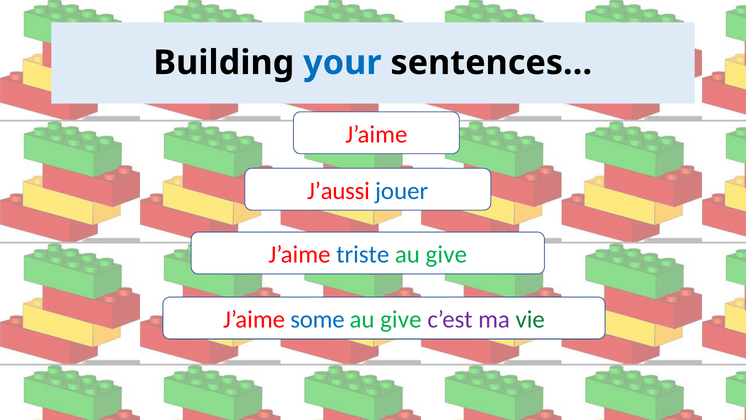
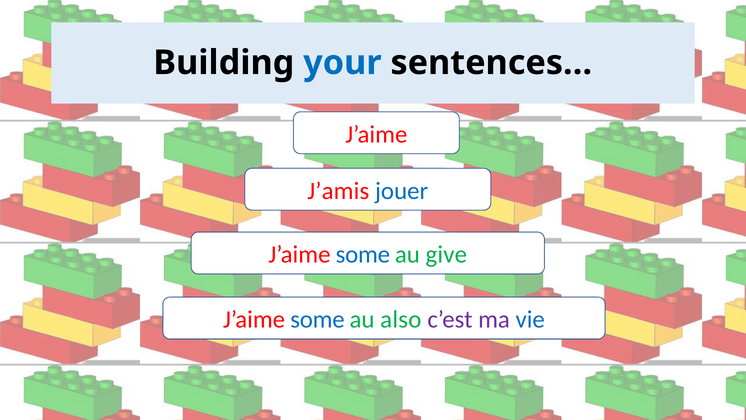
J’aussi: J’aussi -> J’amis (338, 191)
triste: triste -> some (363, 255)
give: give -> also (401, 319)
vie colour: green -> blue (530, 319)
